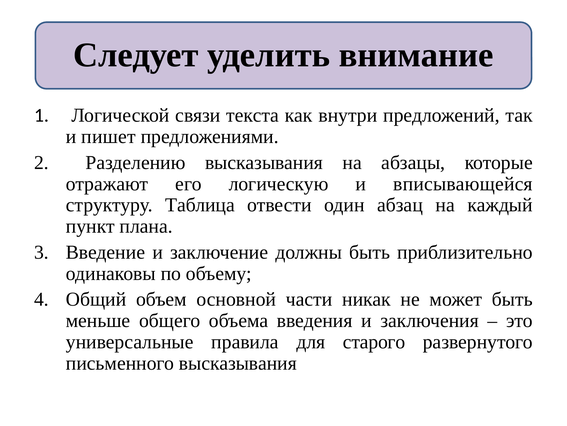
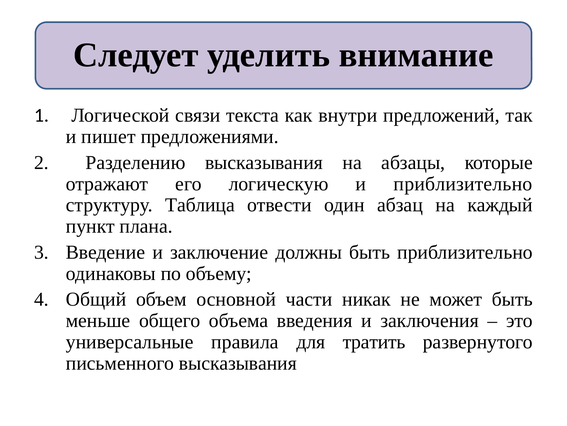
и вписывающейся: вписывающейся -> приблизительно (463, 184)
старого: старого -> тратить (374, 341)
